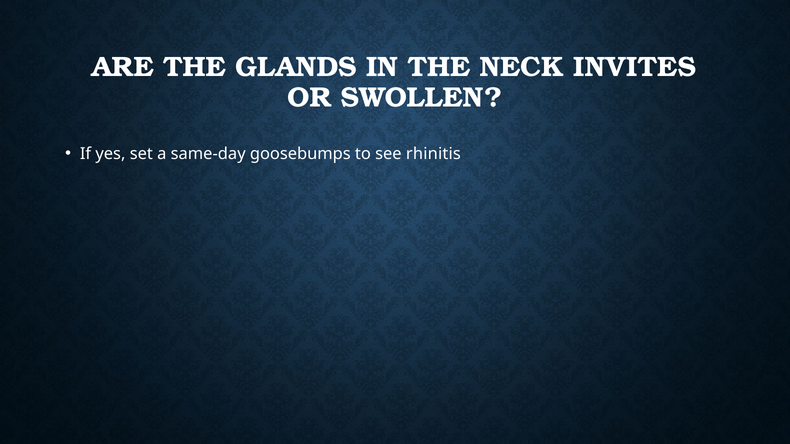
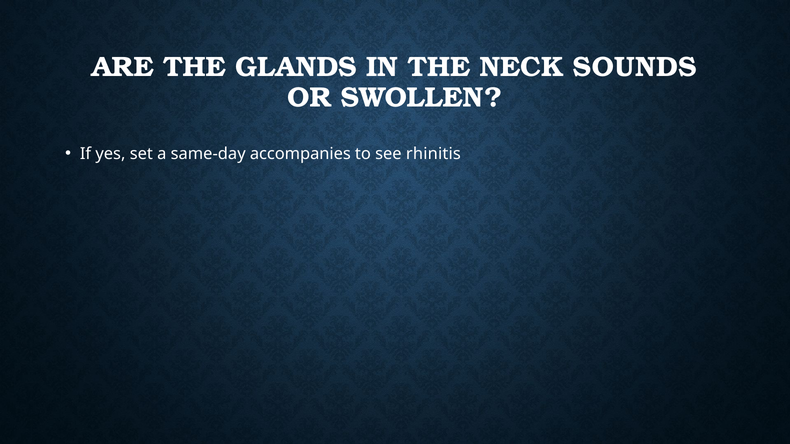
INVITES: INVITES -> SOUNDS (635, 67)
goosebumps: goosebumps -> accompanies (300, 154)
